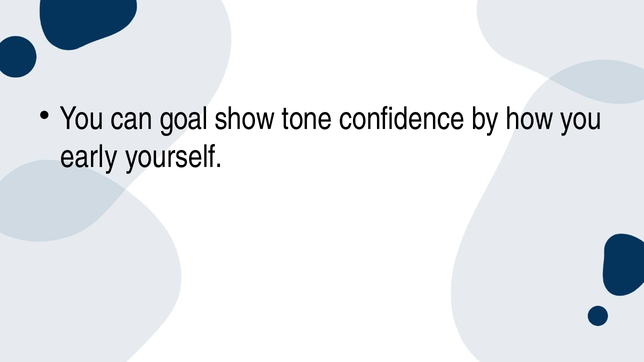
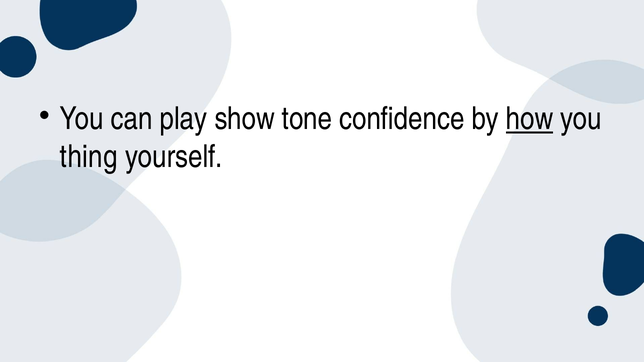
goal: goal -> play (184, 119)
how underline: none -> present (530, 119)
early: early -> thing (89, 157)
